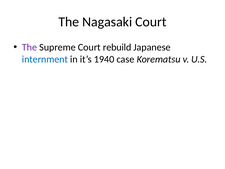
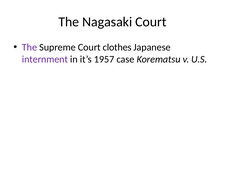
rebuild: rebuild -> clothes (117, 47)
internment colour: blue -> purple (45, 59)
1940: 1940 -> 1957 (104, 59)
